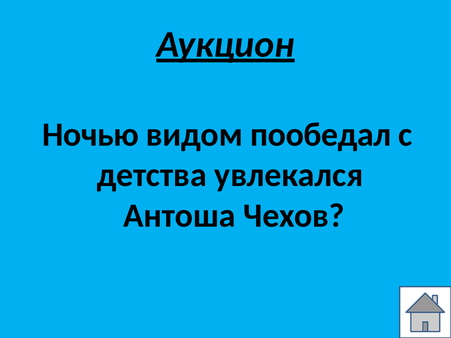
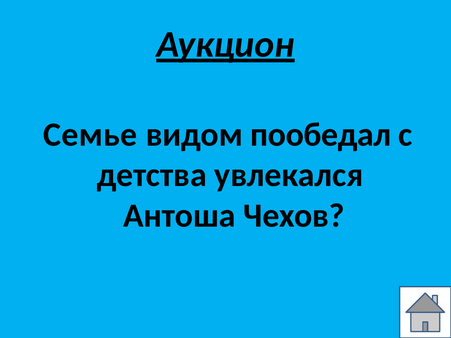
Ночью: Ночью -> Семье (90, 135)
